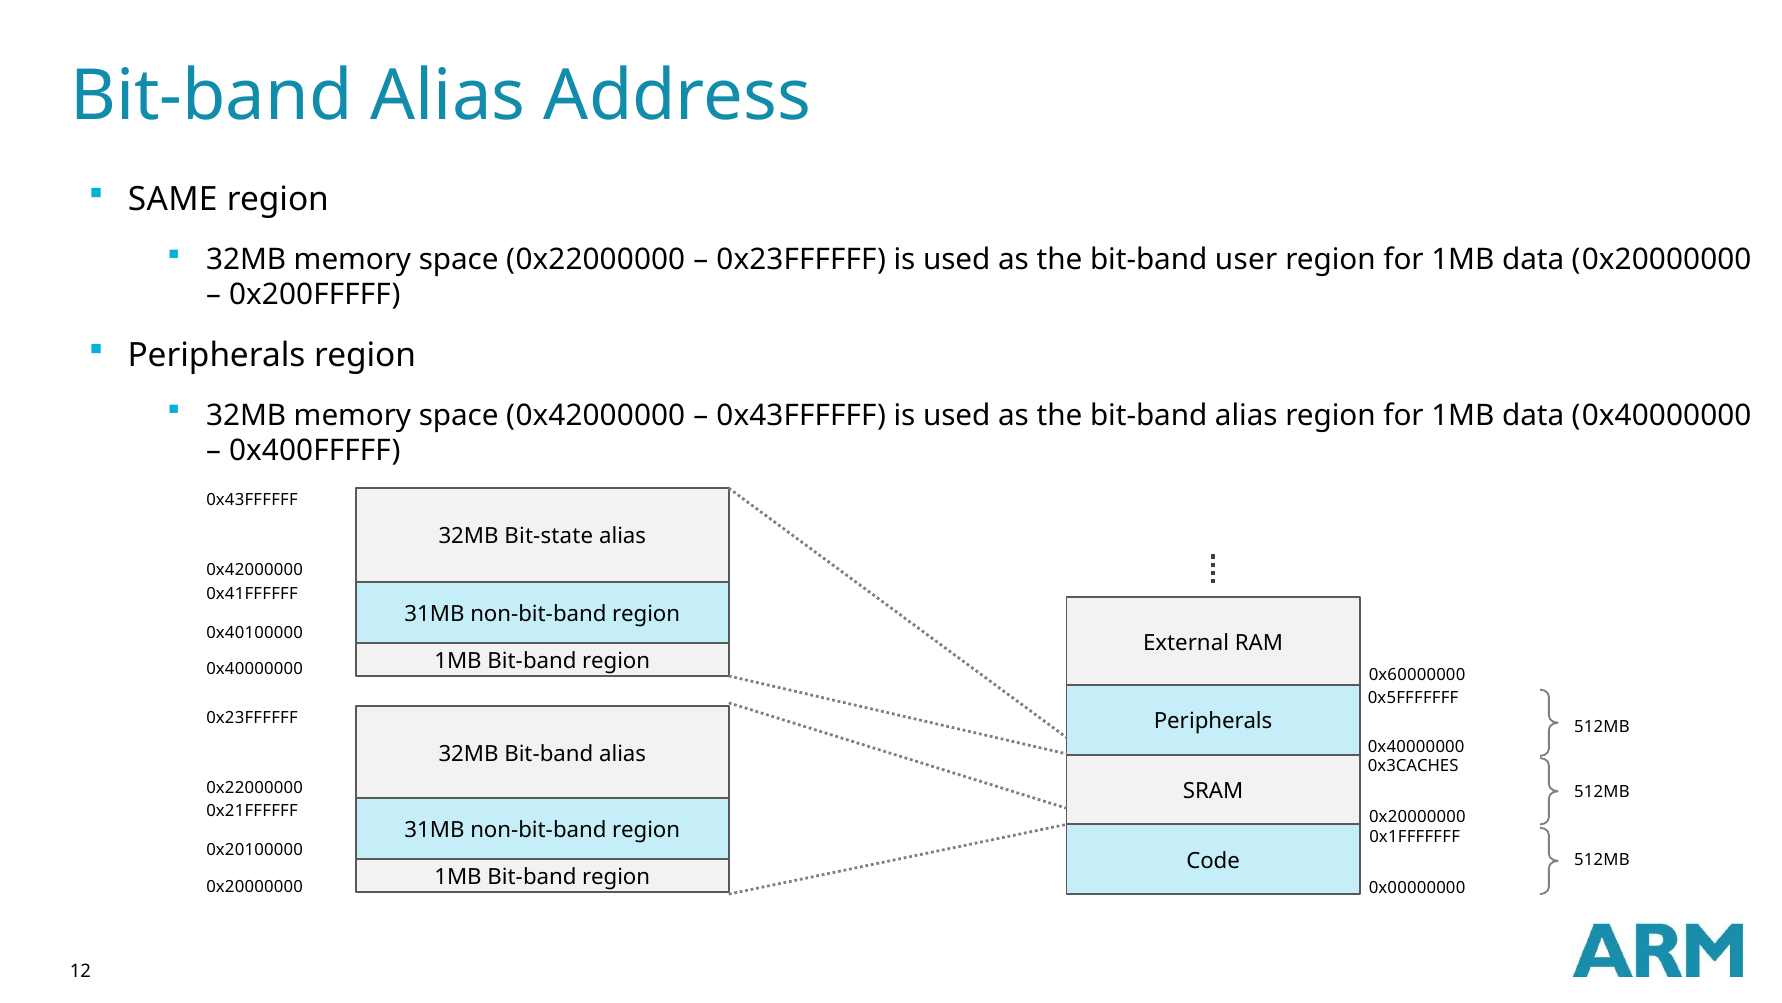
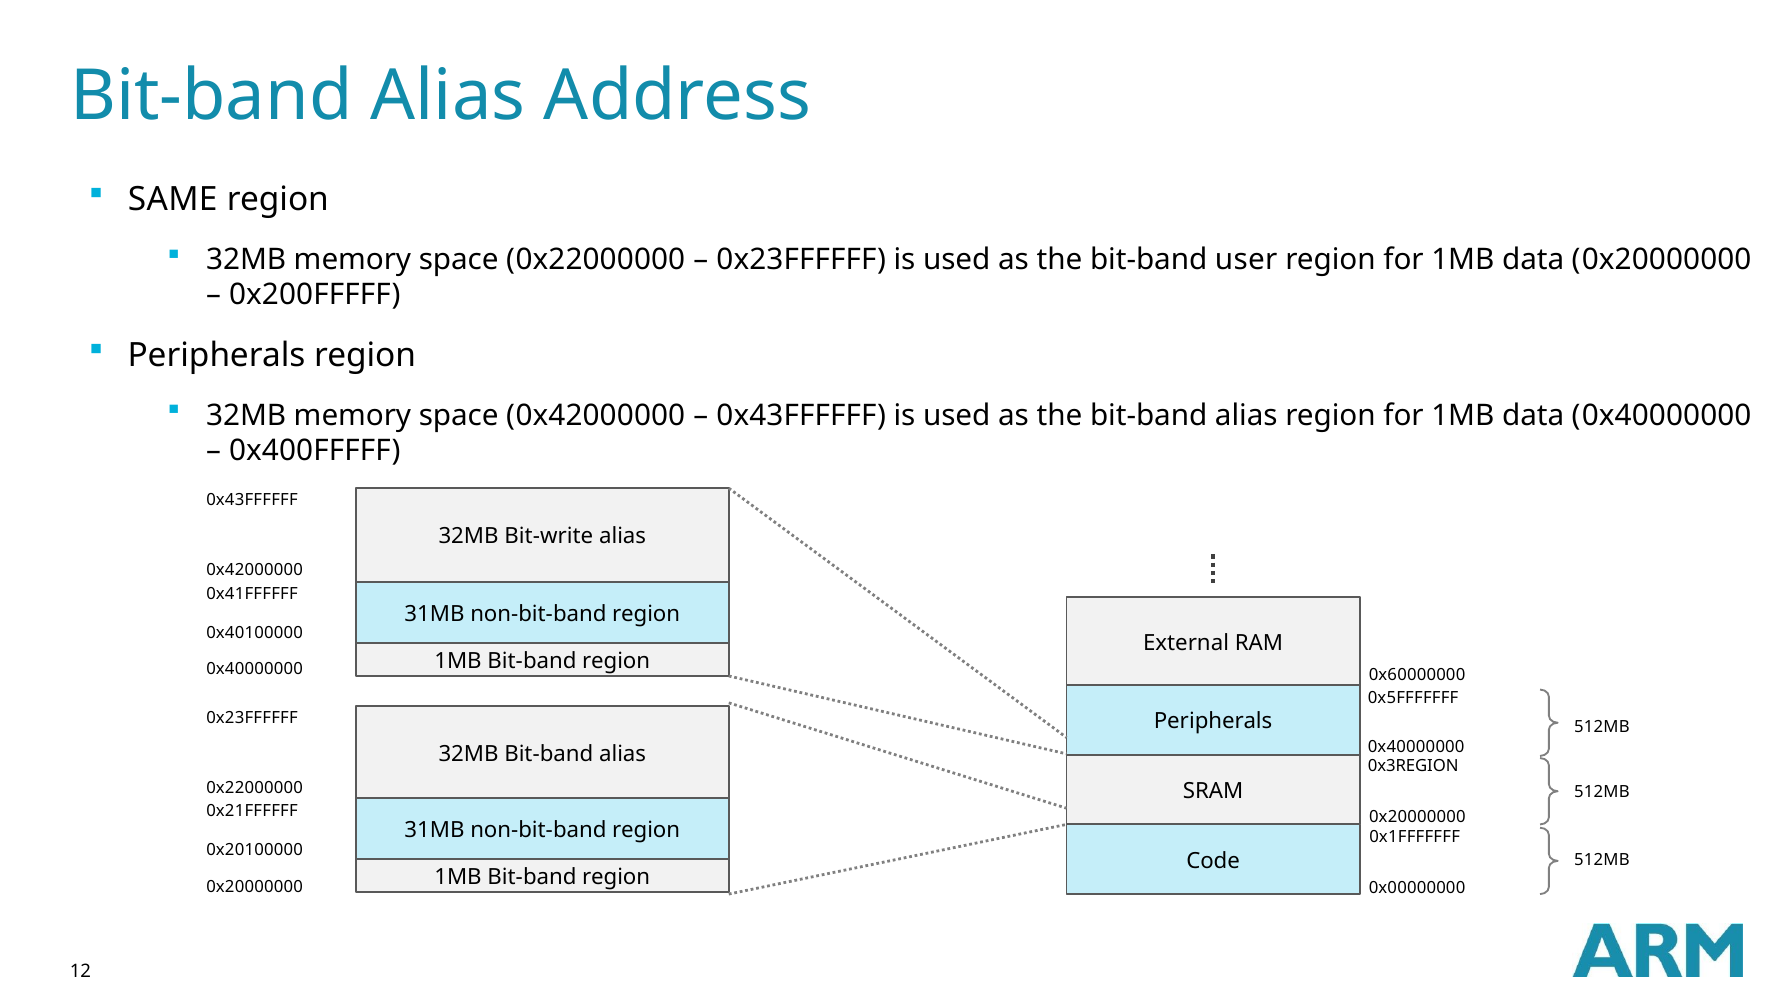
Bit-state: Bit-state -> Bit-write (549, 536)
0x3CACHES: 0x3CACHES -> 0x3REGION (1413, 766)
